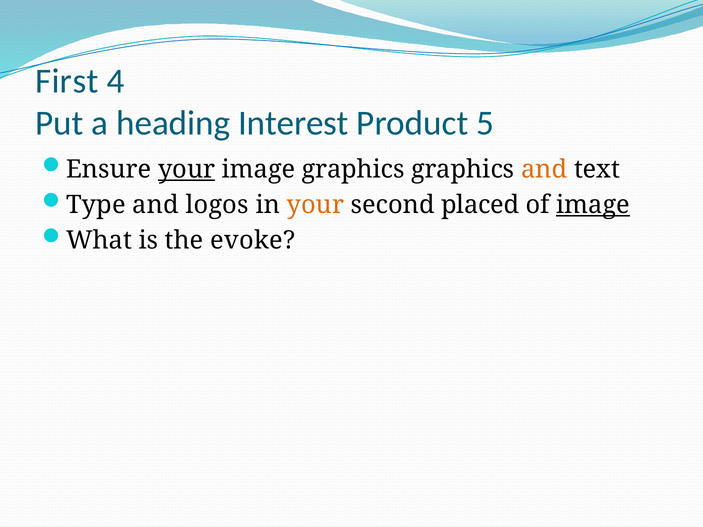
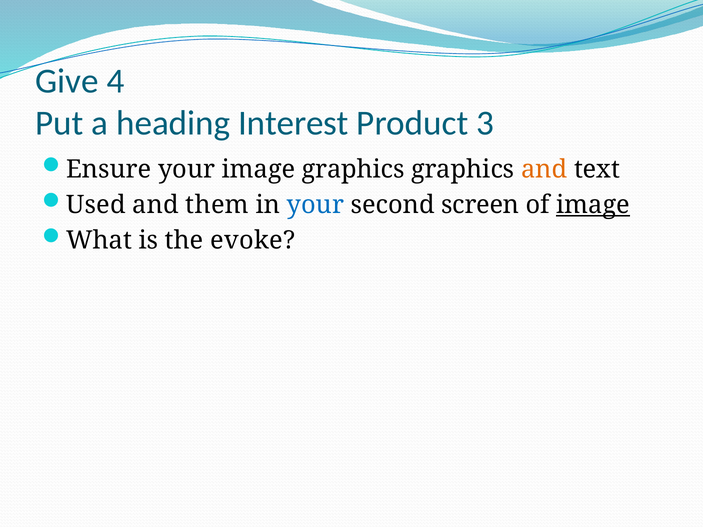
First: First -> Give (67, 81)
5: 5 -> 3 (485, 123)
your underline: present -> none (187, 169)
Type: Type -> Used (96, 205)
logos: logos -> them (217, 205)
your colour: orange -> blue (315, 205)
placed: placed -> screen (480, 205)
